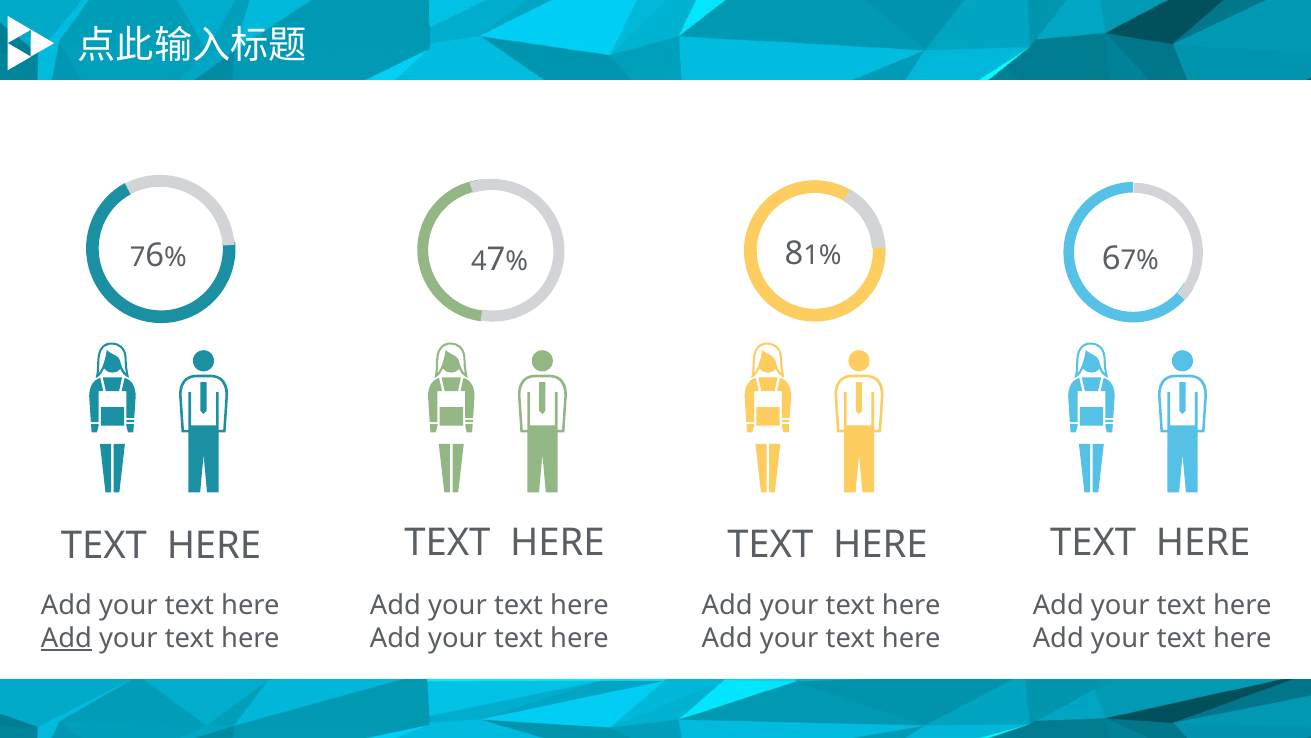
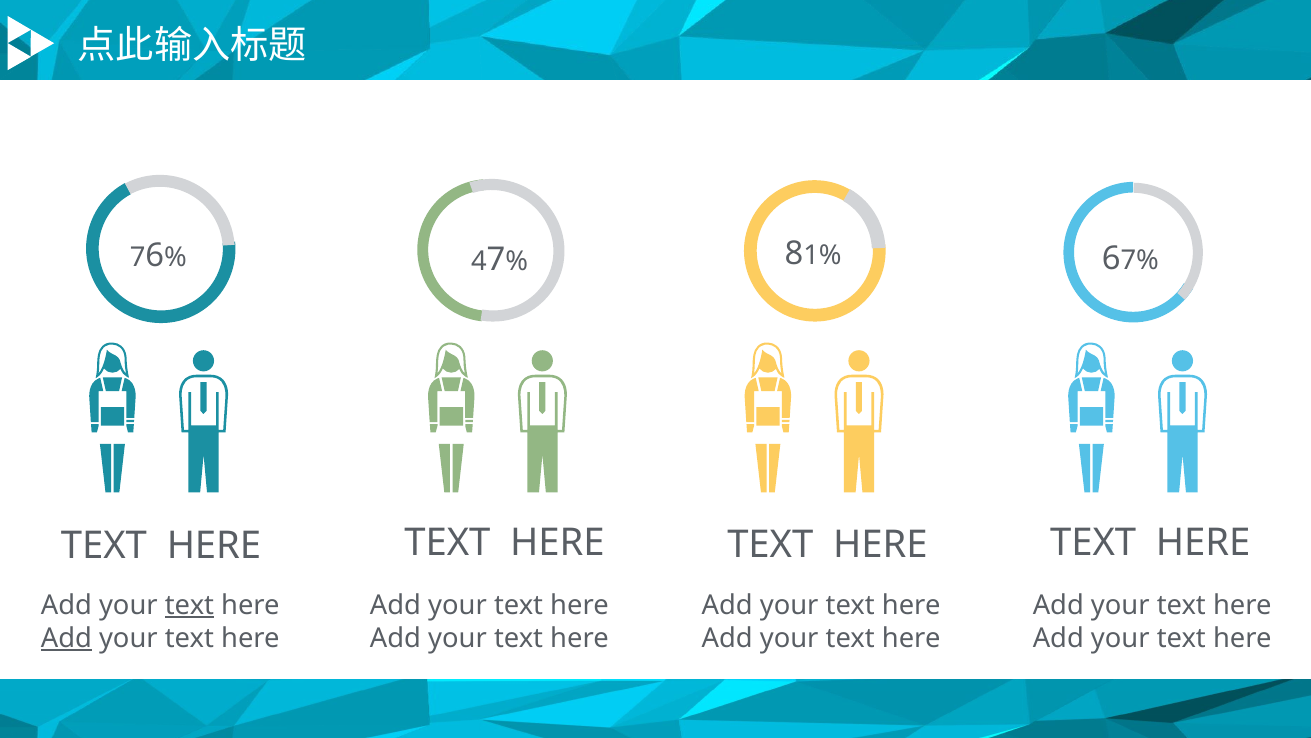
text underline: none -> present (189, 605)
